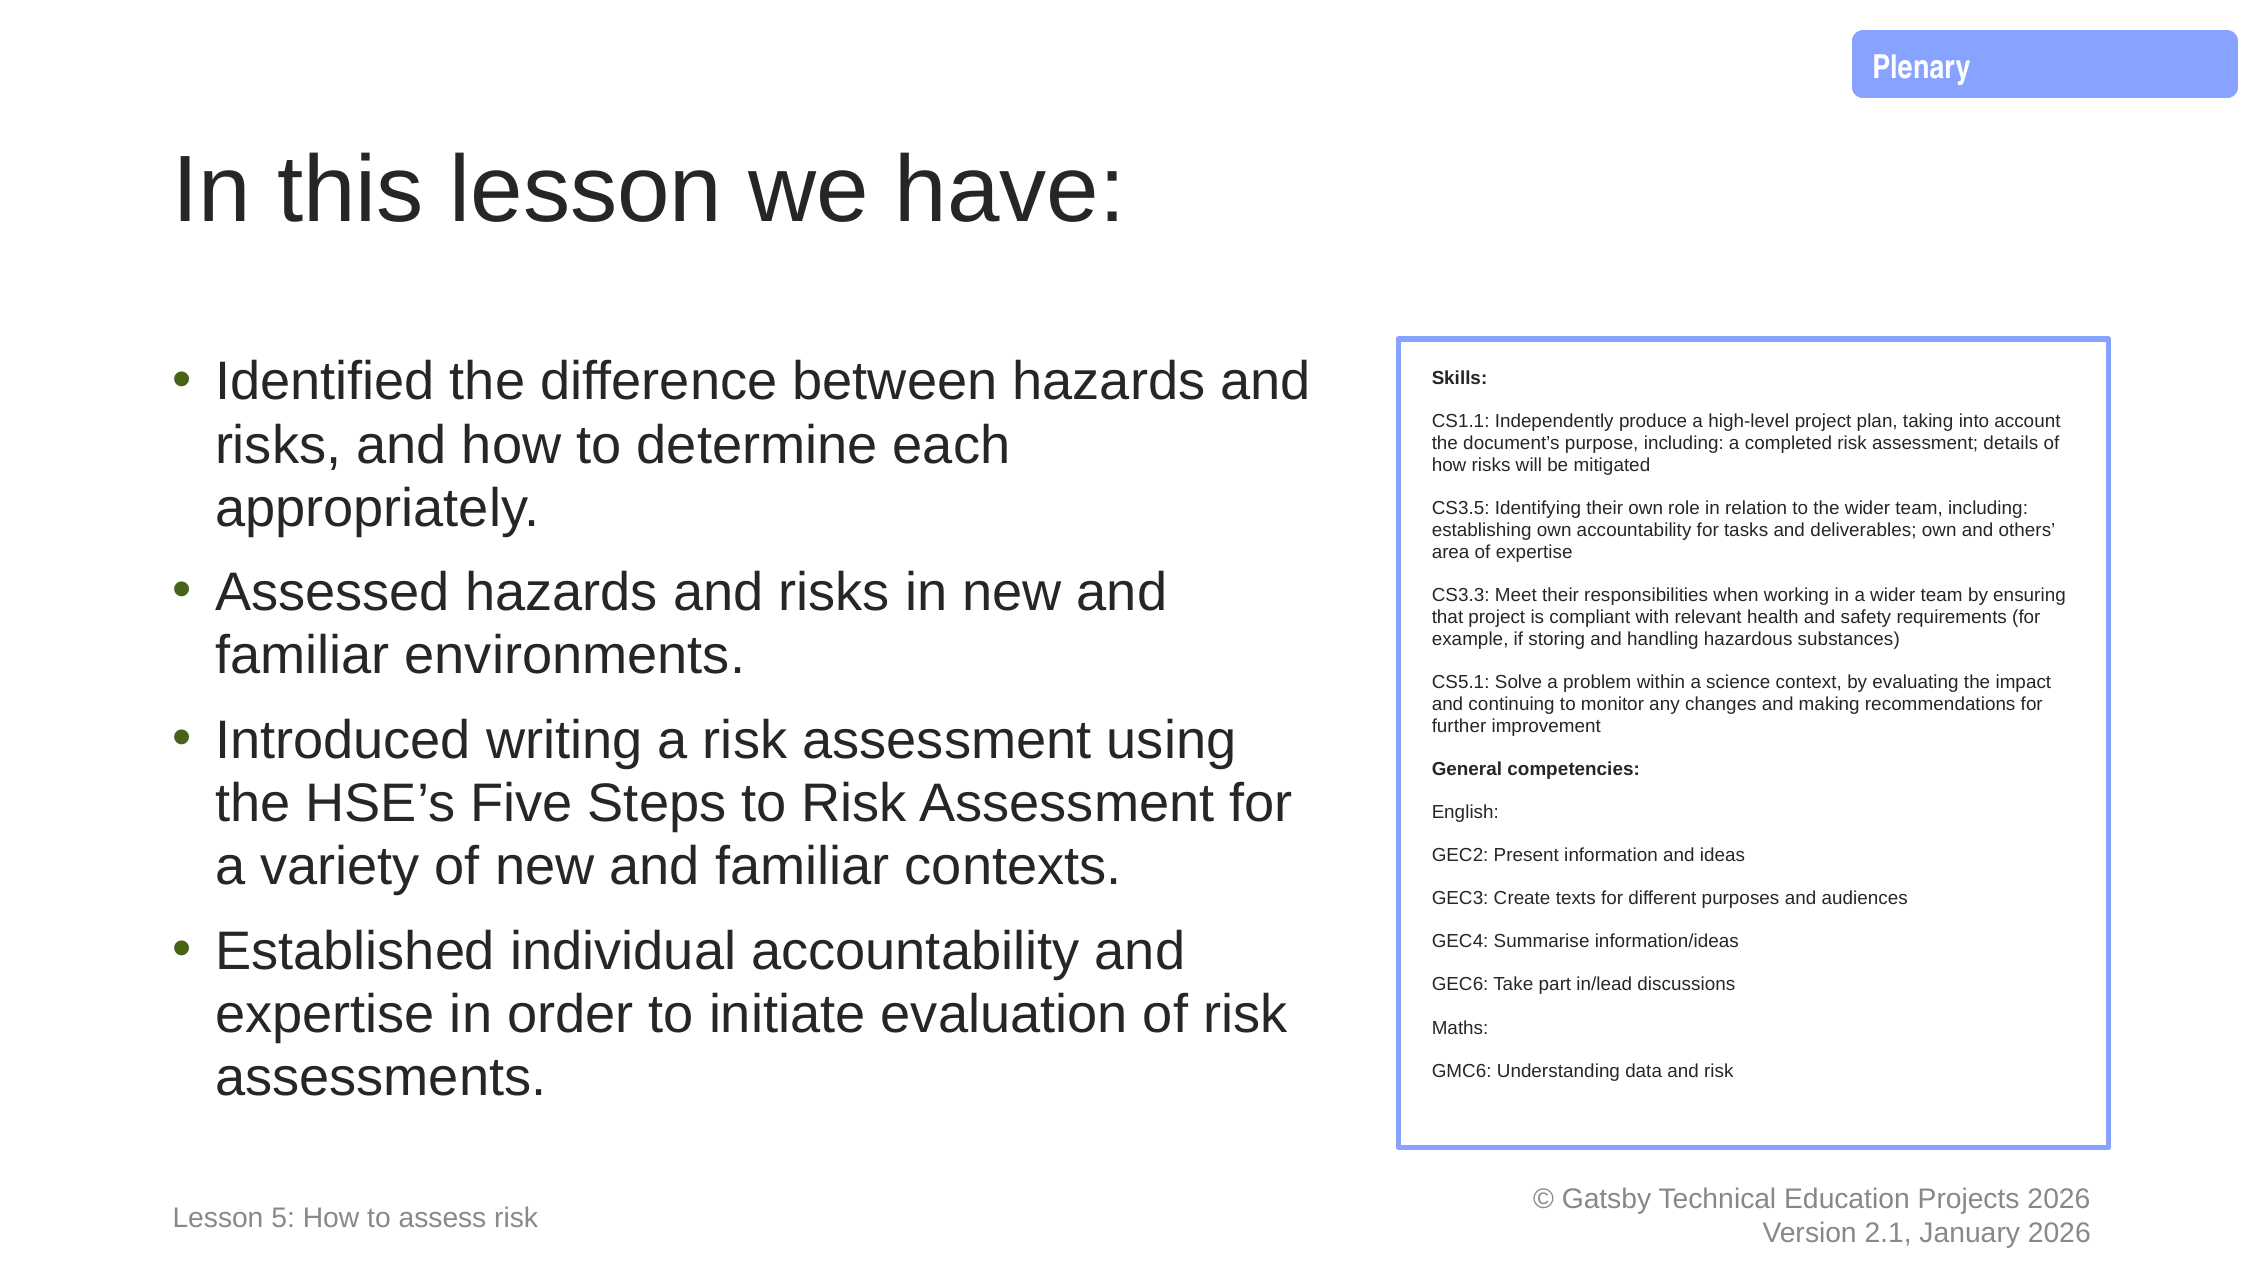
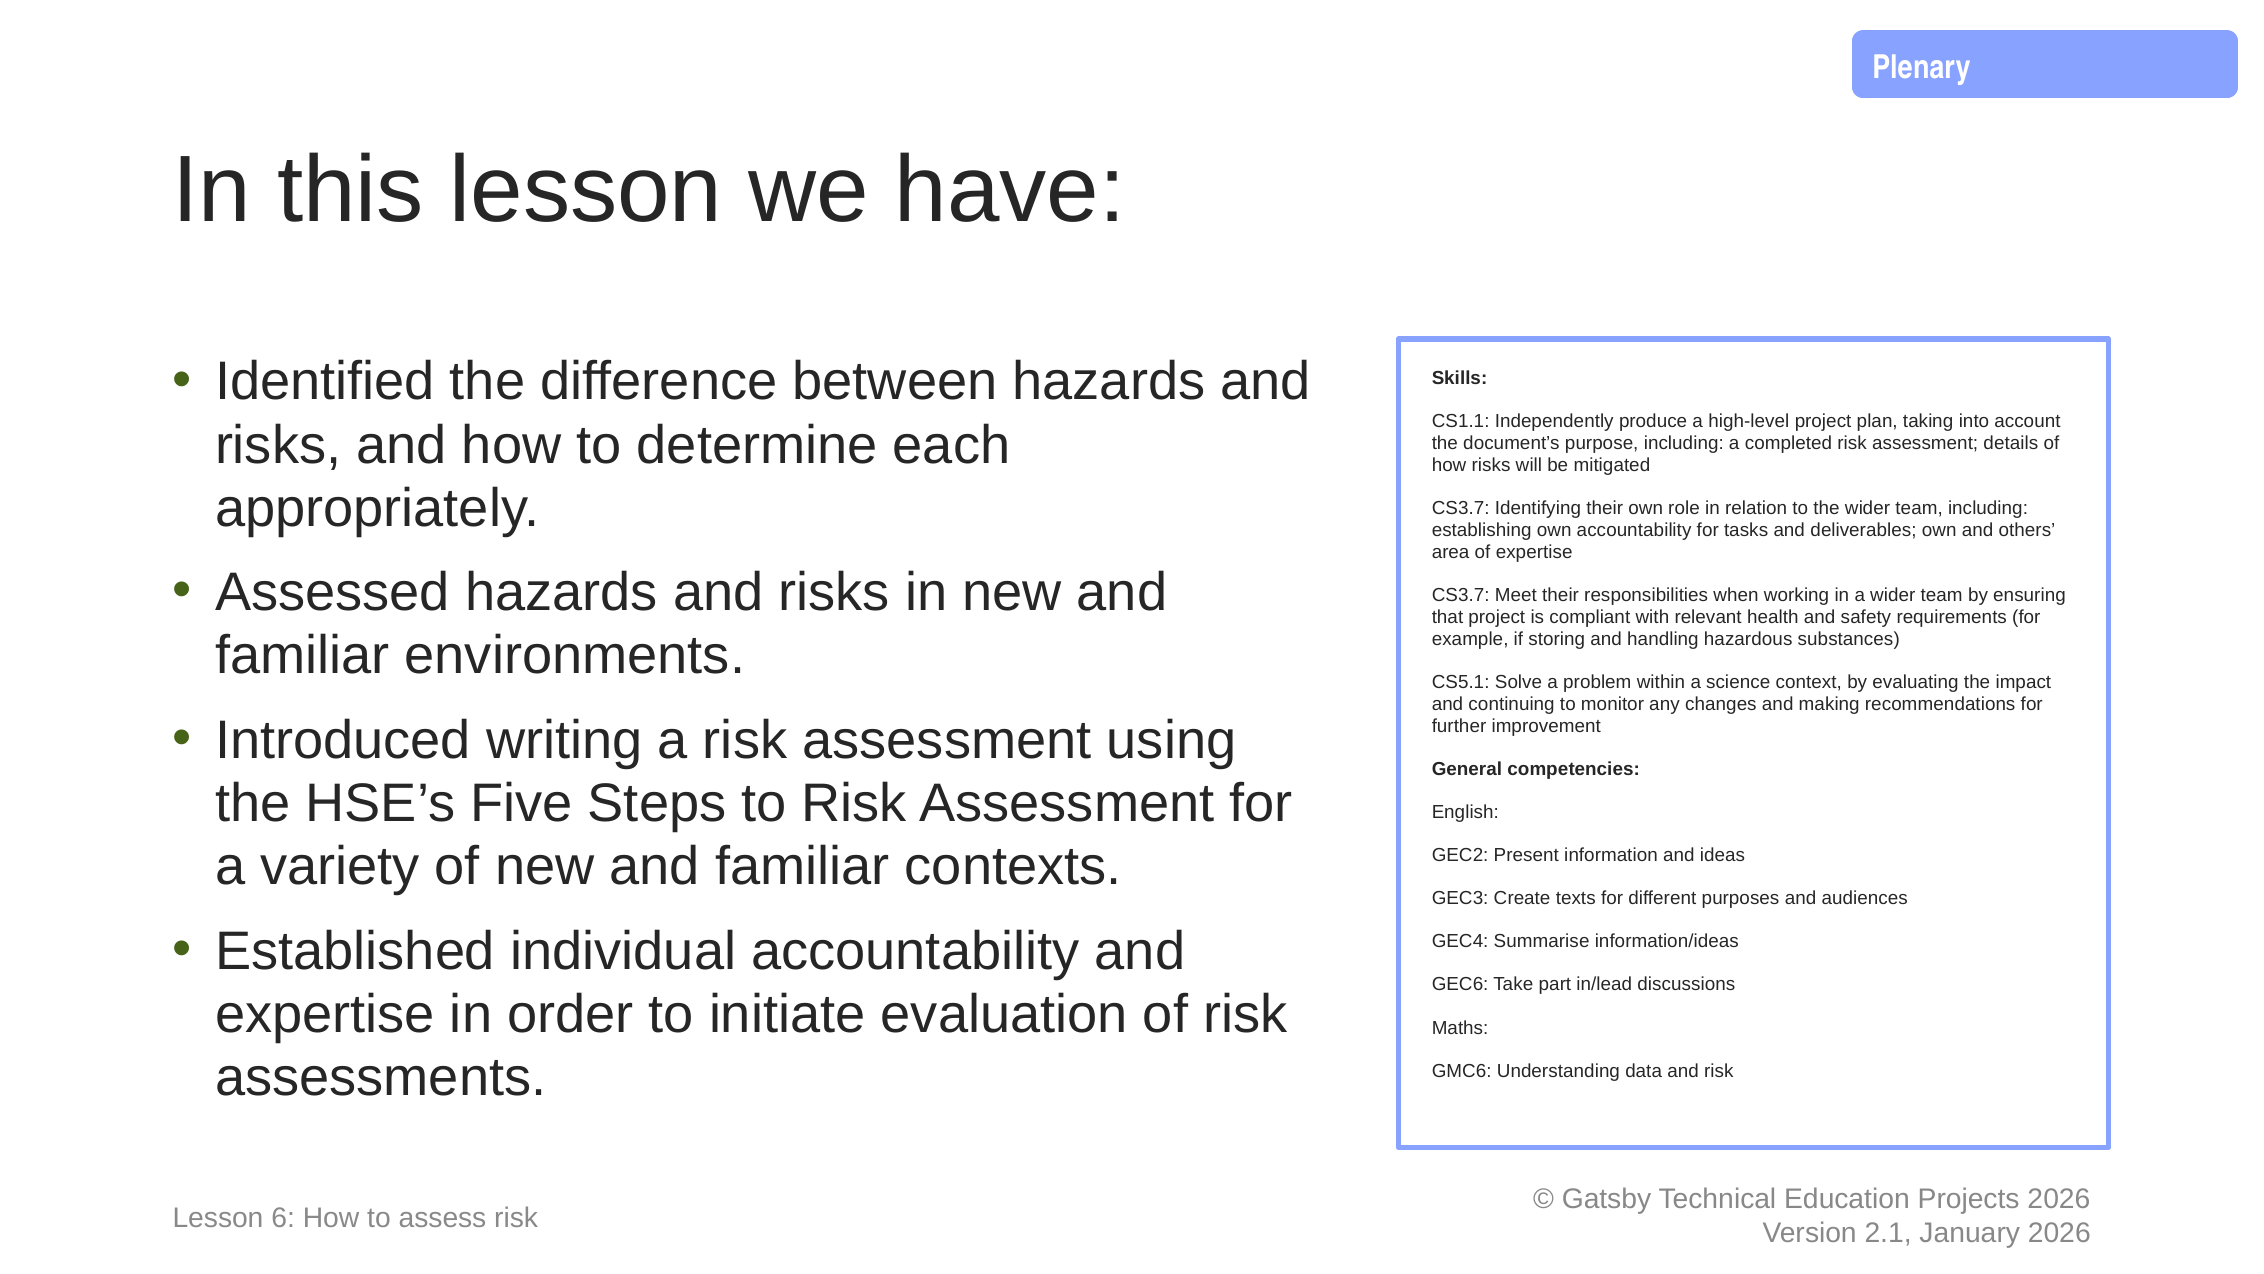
CS3.5: CS3.5 -> CS3.7 (1461, 508)
CS3.3: CS3.3 -> CS3.7 (1461, 595)
5: 5 -> 6 (283, 1217)
